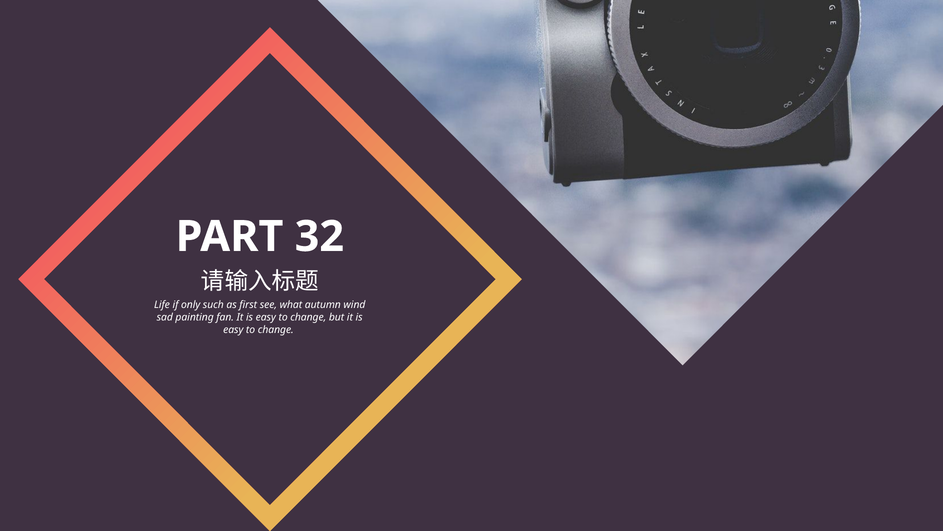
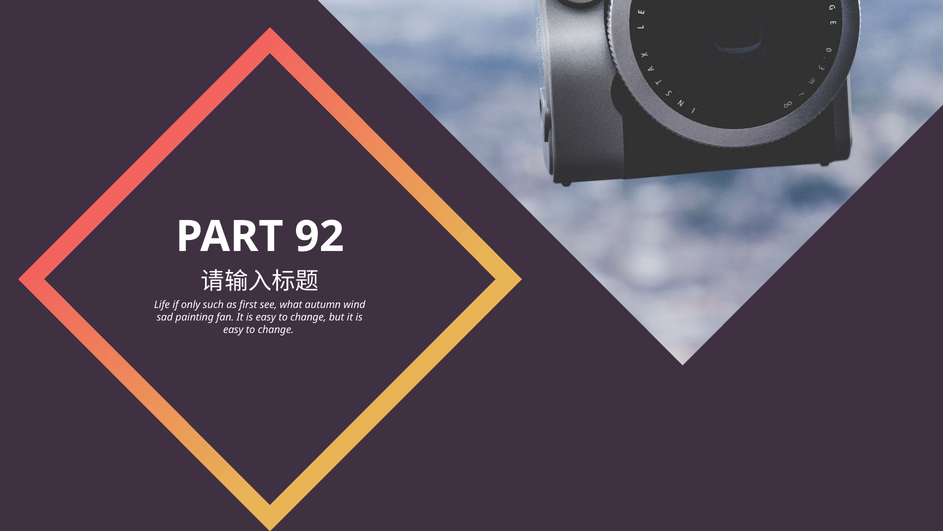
32: 32 -> 92 (319, 236)
